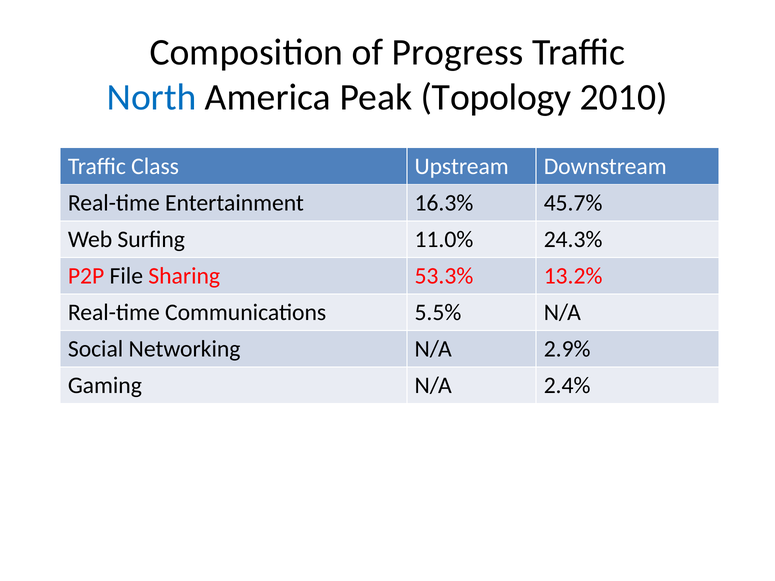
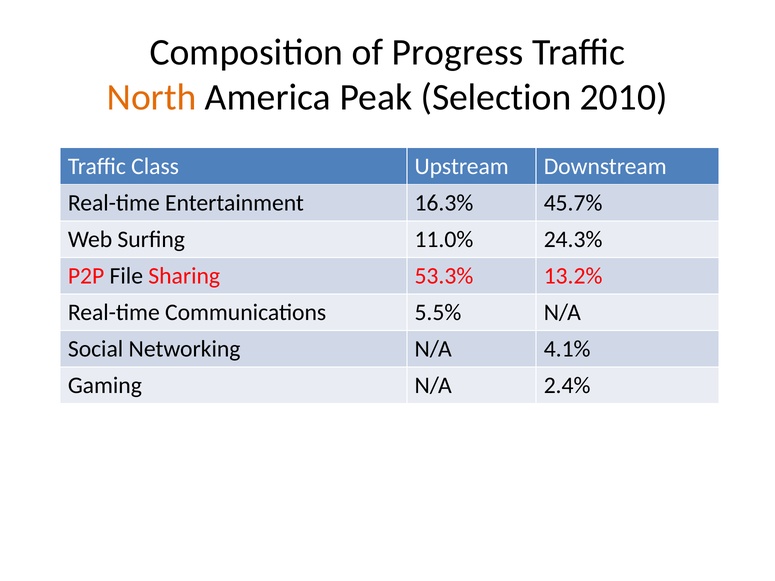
North colour: blue -> orange (152, 98)
Topology: Topology -> Selection (496, 98)
2.9%: 2.9% -> 4.1% (567, 349)
